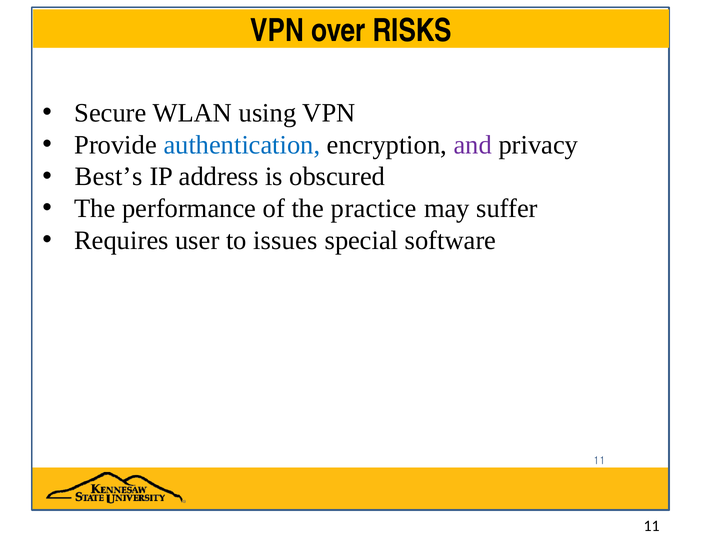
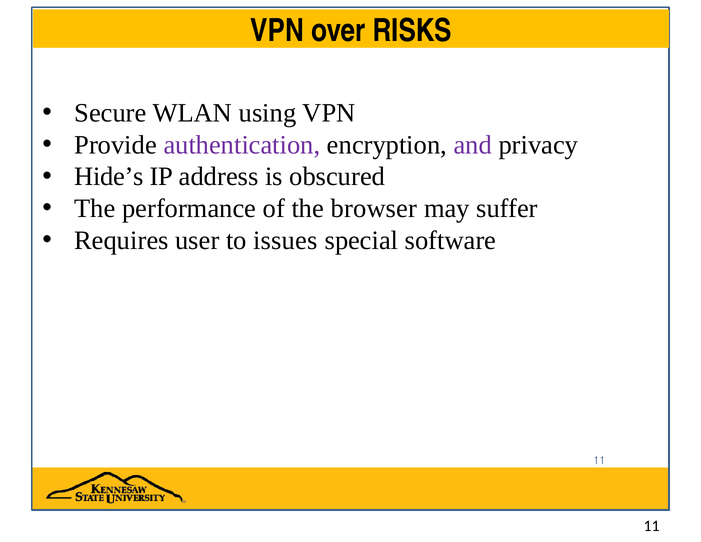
authentication colour: blue -> purple (242, 145)
Best’s: Best’s -> Hide’s (109, 177)
practice: practice -> browser (374, 208)
